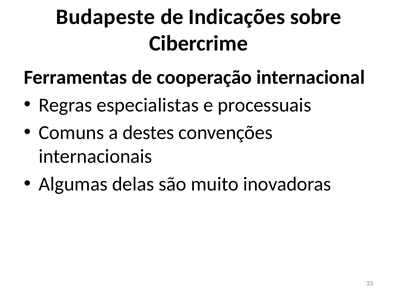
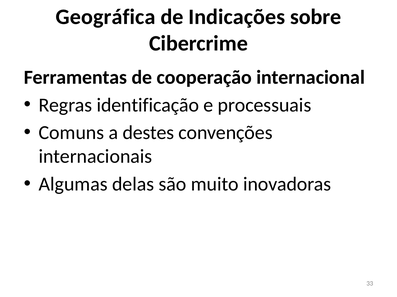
Budapeste: Budapeste -> Geográfica (106, 17)
especialistas: especialistas -> identificação (148, 105)
